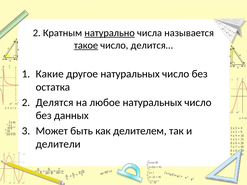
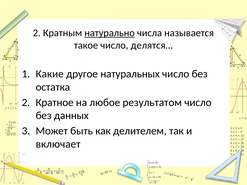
такое underline: present -> none (86, 45)
делится…: делится… -> делятся… (152, 45)
Делятся: Делятся -> Кратное (55, 103)
любое натуральных: натуральных -> результатом (152, 103)
делители: делители -> включает (58, 144)
